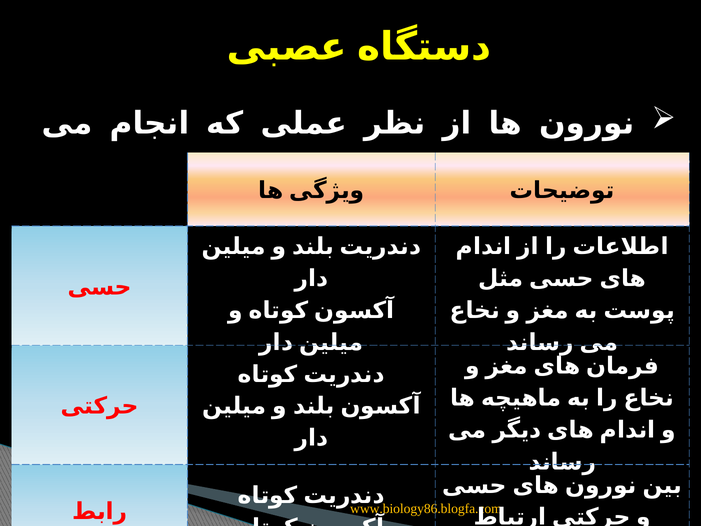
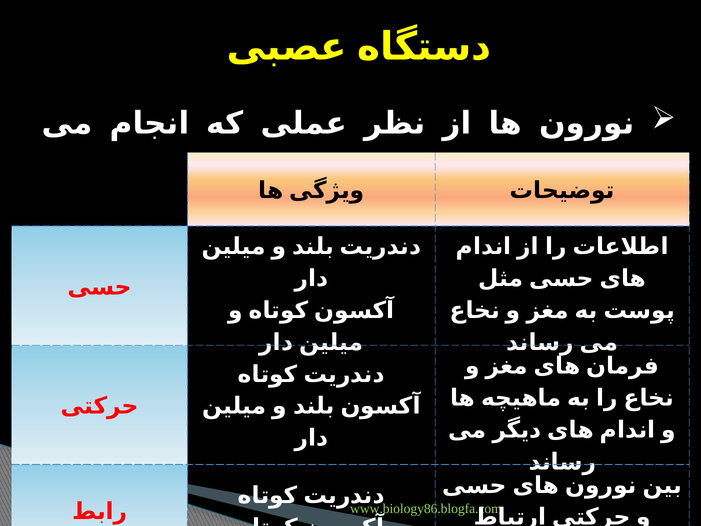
www.biology86.blogfa.com colour: yellow -> light green (426, 509)
